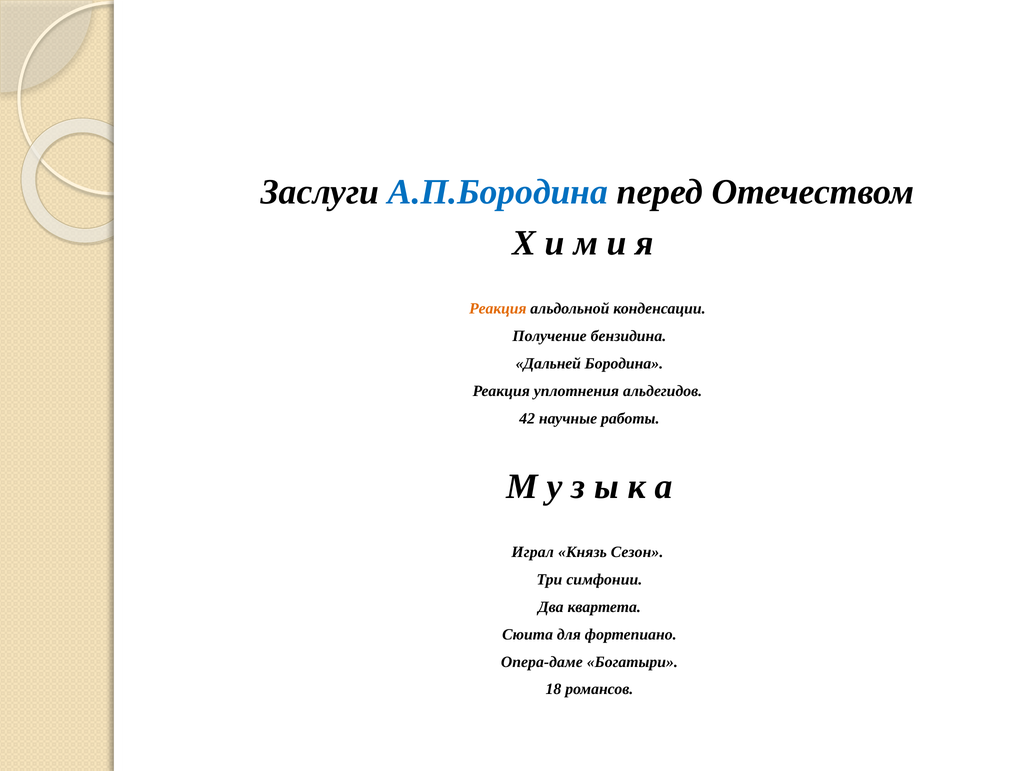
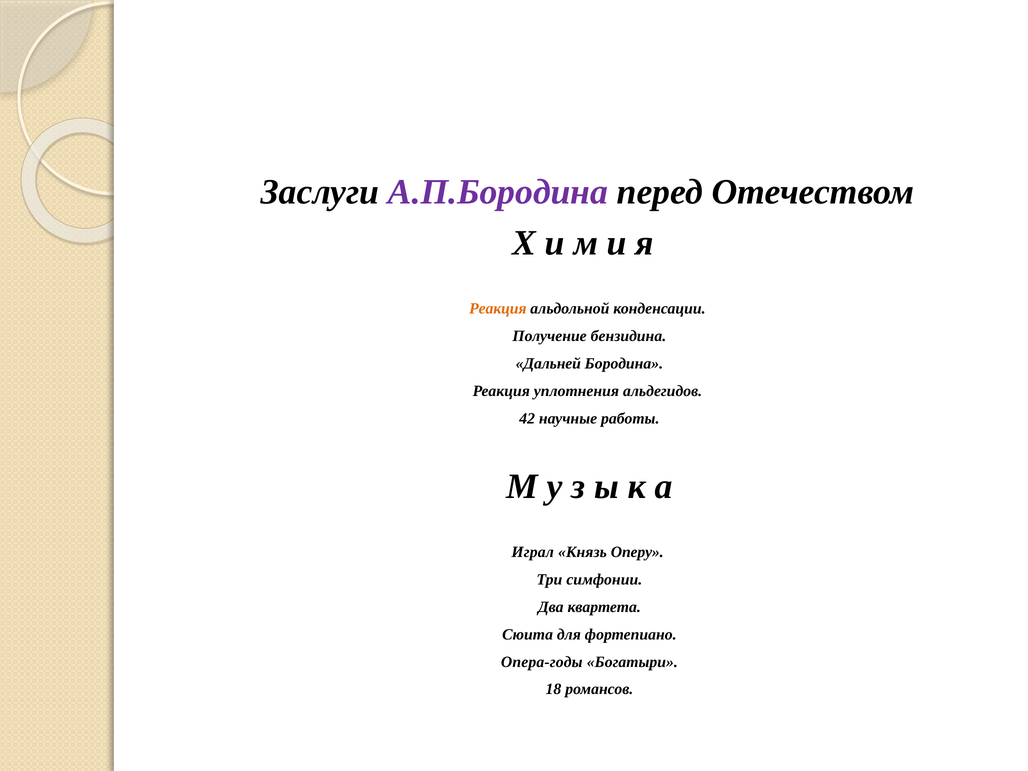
А.П.Бородина colour: blue -> purple (498, 192)
Сезон: Сезон -> Оперу (637, 552)
Опера-даме: Опера-даме -> Опера-годы (542, 662)
